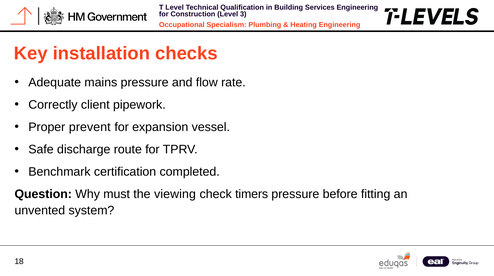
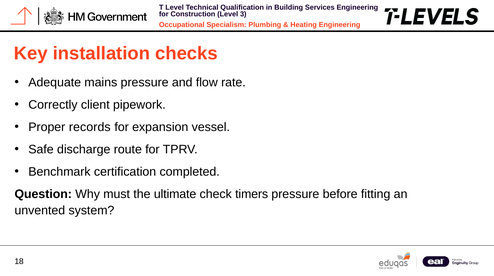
prevent: prevent -> records (90, 127)
viewing: viewing -> ultimate (175, 194)
